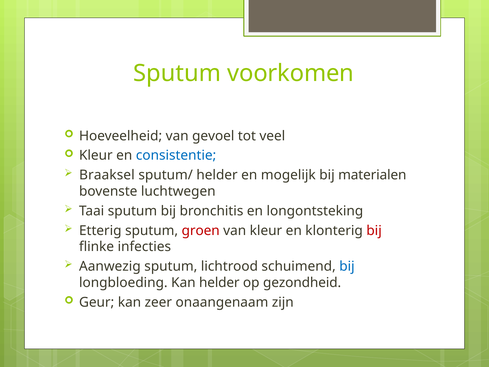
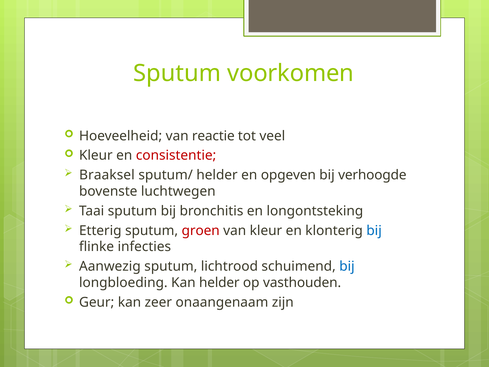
gevoel: gevoel -> reactie (213, 136)
consistentie colour: blue -> red (176, 155)
mogelijk: mogelijk -> opgeven (288, 175)
materialen: materialen -> verhoogde (372, 175)
bij colour: red -> blue (374, 230)
gezondheid: gezondheid -> vasthouden (302, 283)
